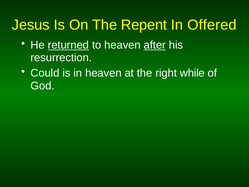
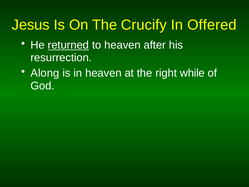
Repent: Repent -> Crucify (144, 25)
after underline: present -> none (155, 45)
Could: Could -> Along (45, 73)
